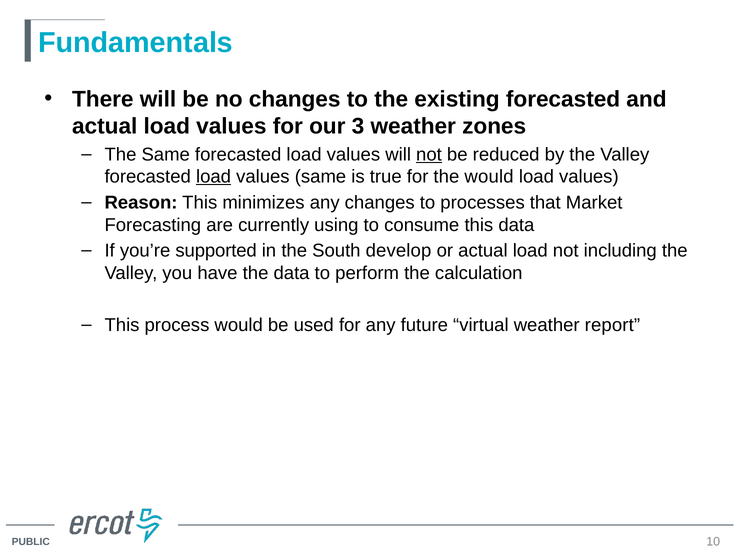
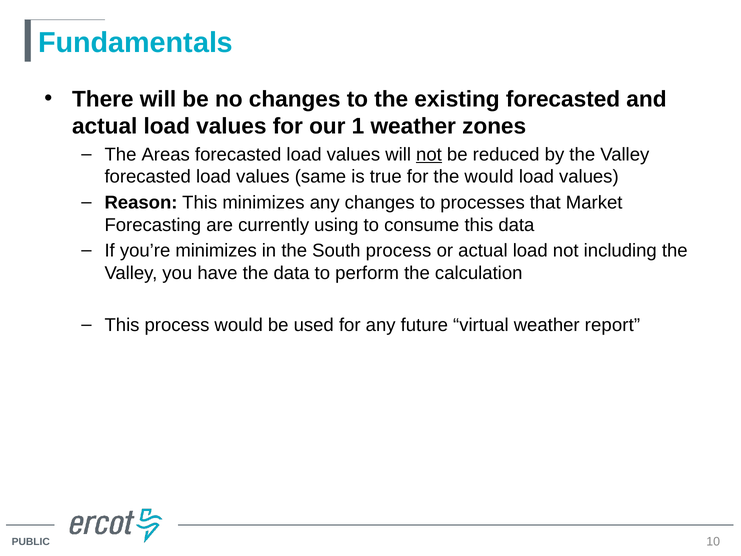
3: 3 -> 1 (358, 126)
The Same: Same -> Areas (166, 154)
load underline: present -> none (214, 177)
you’re supported: supported -> minimizes (216, 251)
South develop: develop -> process (398, 251)
